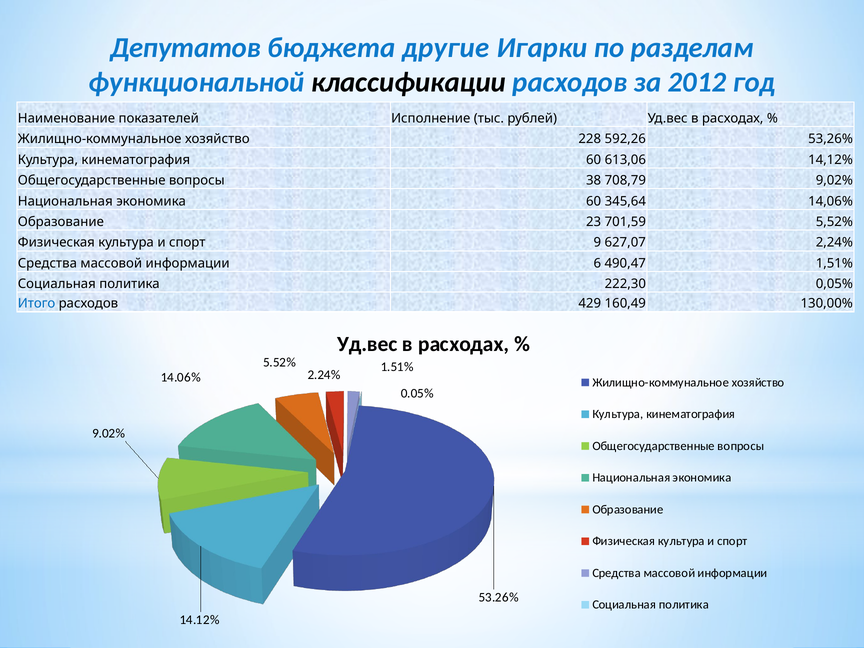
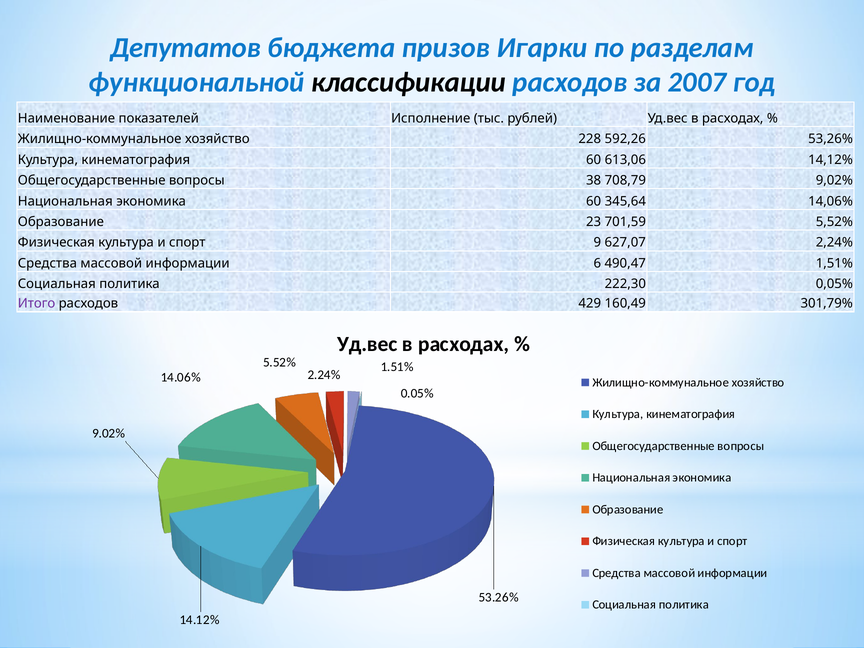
другие: другие -> призов (446, 48)
2012: 2012 -> 2007 (697, 82)
Итого colour: blue -> purple (37, 304)
130,00%: 130,00% -> 301,79% (827, 304)
